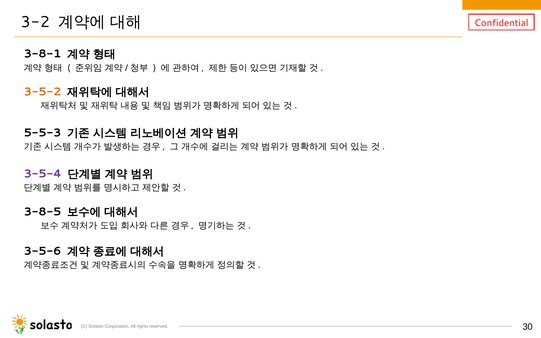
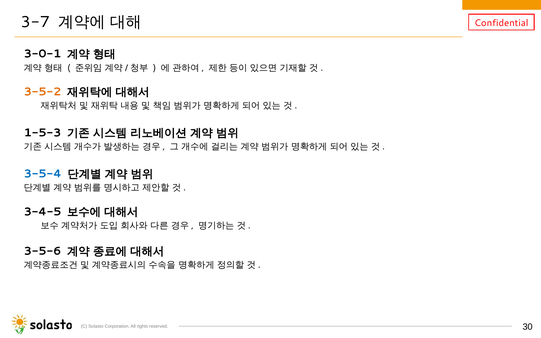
3-2: 3-2 -> 3-7 (35, 22)
3-8-1: 3-8-1 -> 3-0-1 (43, 54)
5-5-3: 5-5-3 -> 1-5-3 (43, 133)
3-5-4 colour: purple -> blue (43, 174)
3-8-5: 3-8-5 -> 3-4-5 (43, 212)
